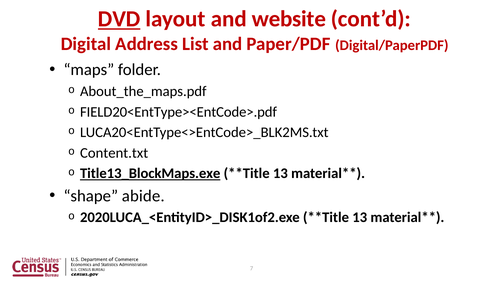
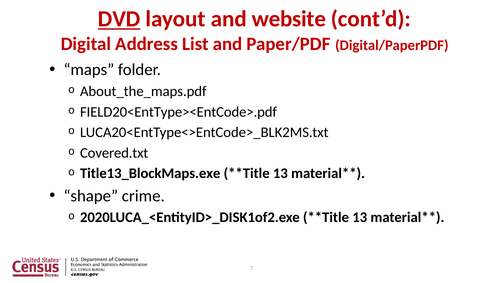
Content.txt: Content.txt -> Covered.txt (114, 153)
Title13_BlockMaps.exe underline: present -> none (150, 173)
abide: abide -> crime (143, 196)
